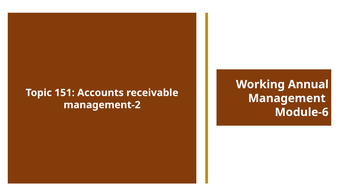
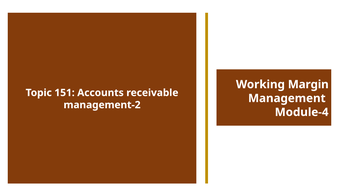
Annual: Annual -> Margin (308, 85)
Module-6: Module-6 -> Module-4 (302, 113)
